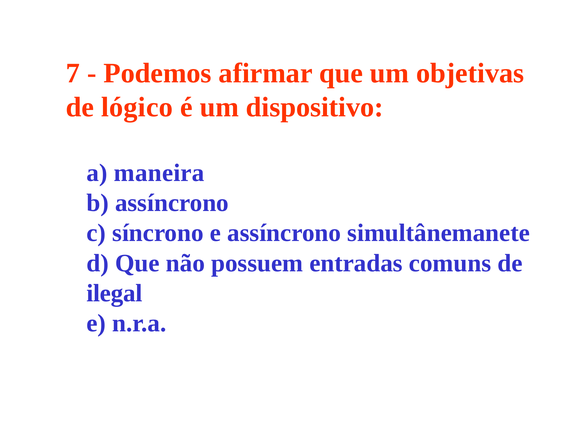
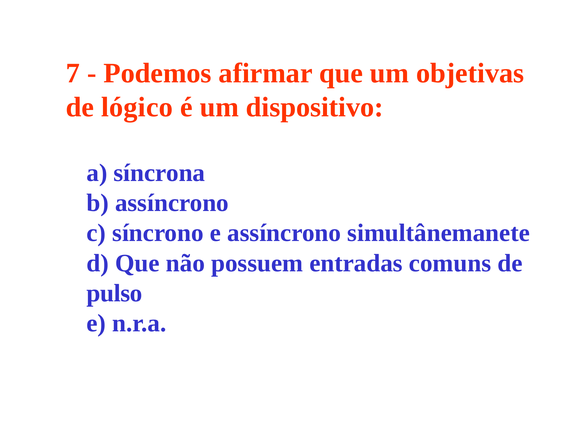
maneira: maneira -> síncrona (159, 173)
ilegal: ilegal -> pulso (114, 293)
